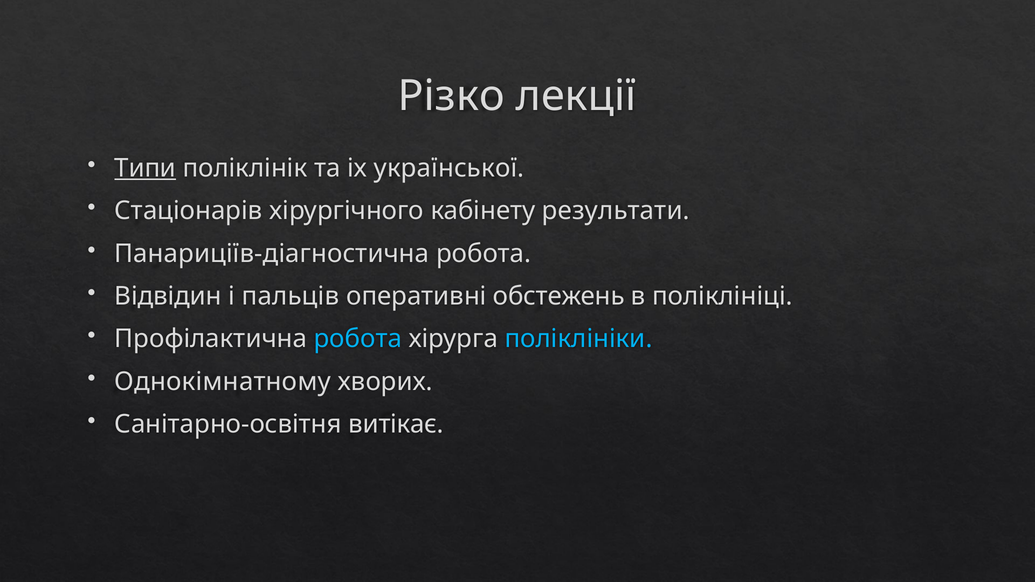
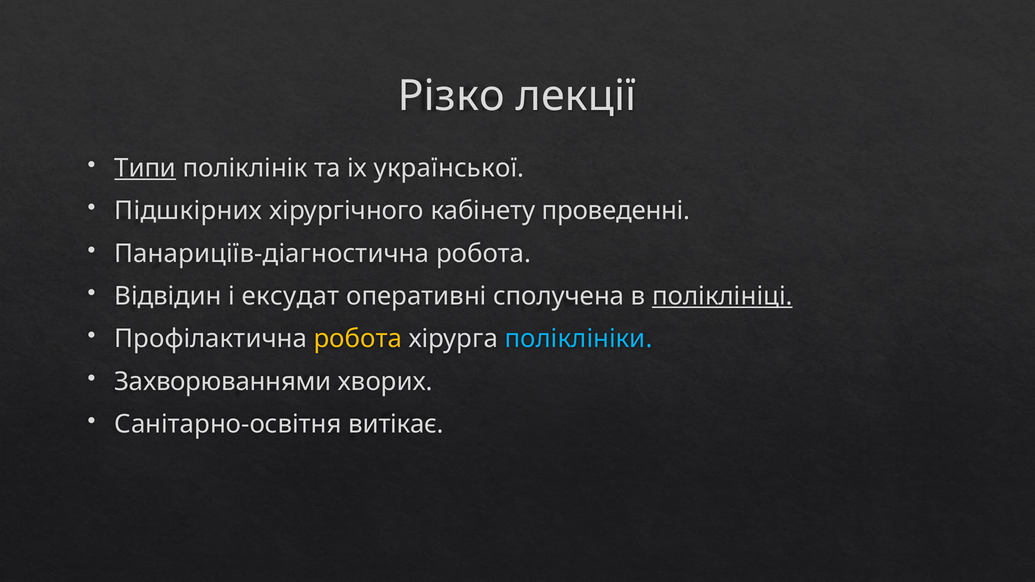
Стаціонарів: Стаціонарів -> Підшкірних (188, 211)
результати: результати -> проведенні (616, 211)
пальців: пальців -> ексудат (290, 296)
обстежень: обстежень -> сполучена (559, 296)
поліклініці underline: none -> present (722, 296)
робота colour: light blue -> yellow (358, 339)
Однокімнатному: Однокімнатному -> Захворюваннями (223, 382)
